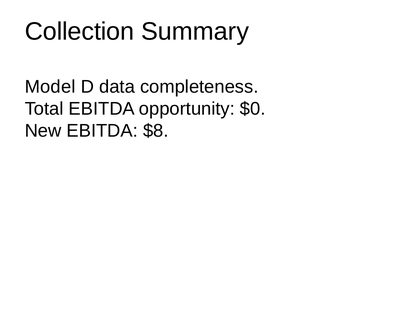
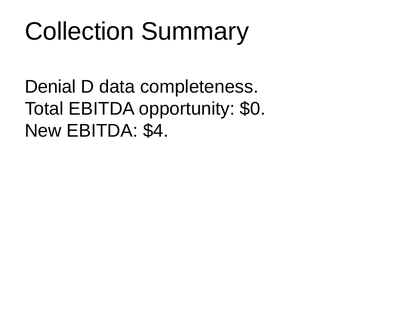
Model: Model -> Denial (50, 87)
$8: $8 -> $4 (156, 131)
